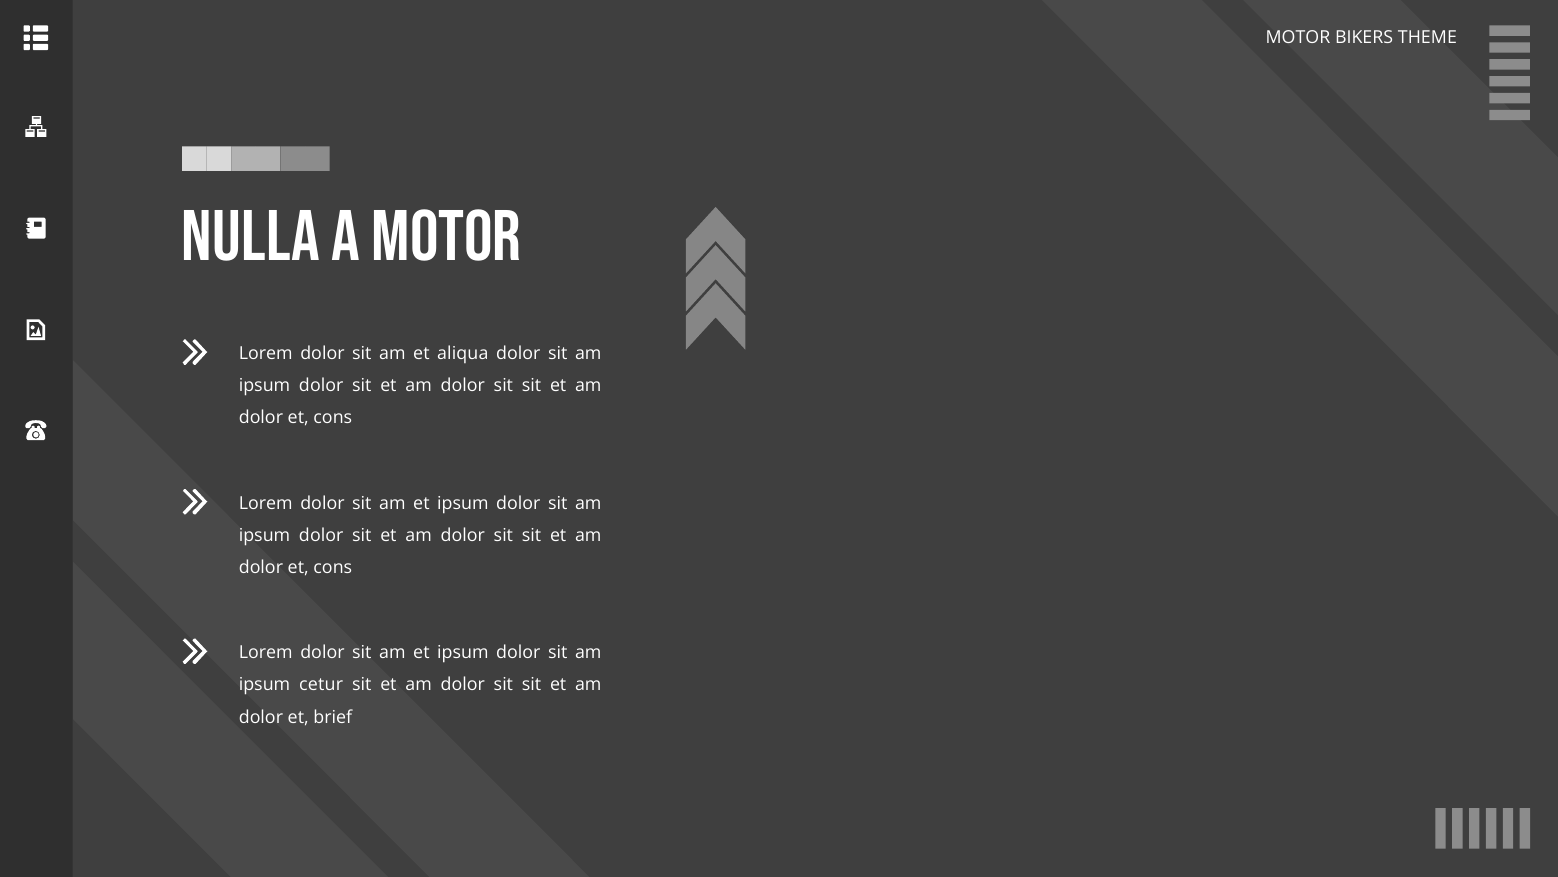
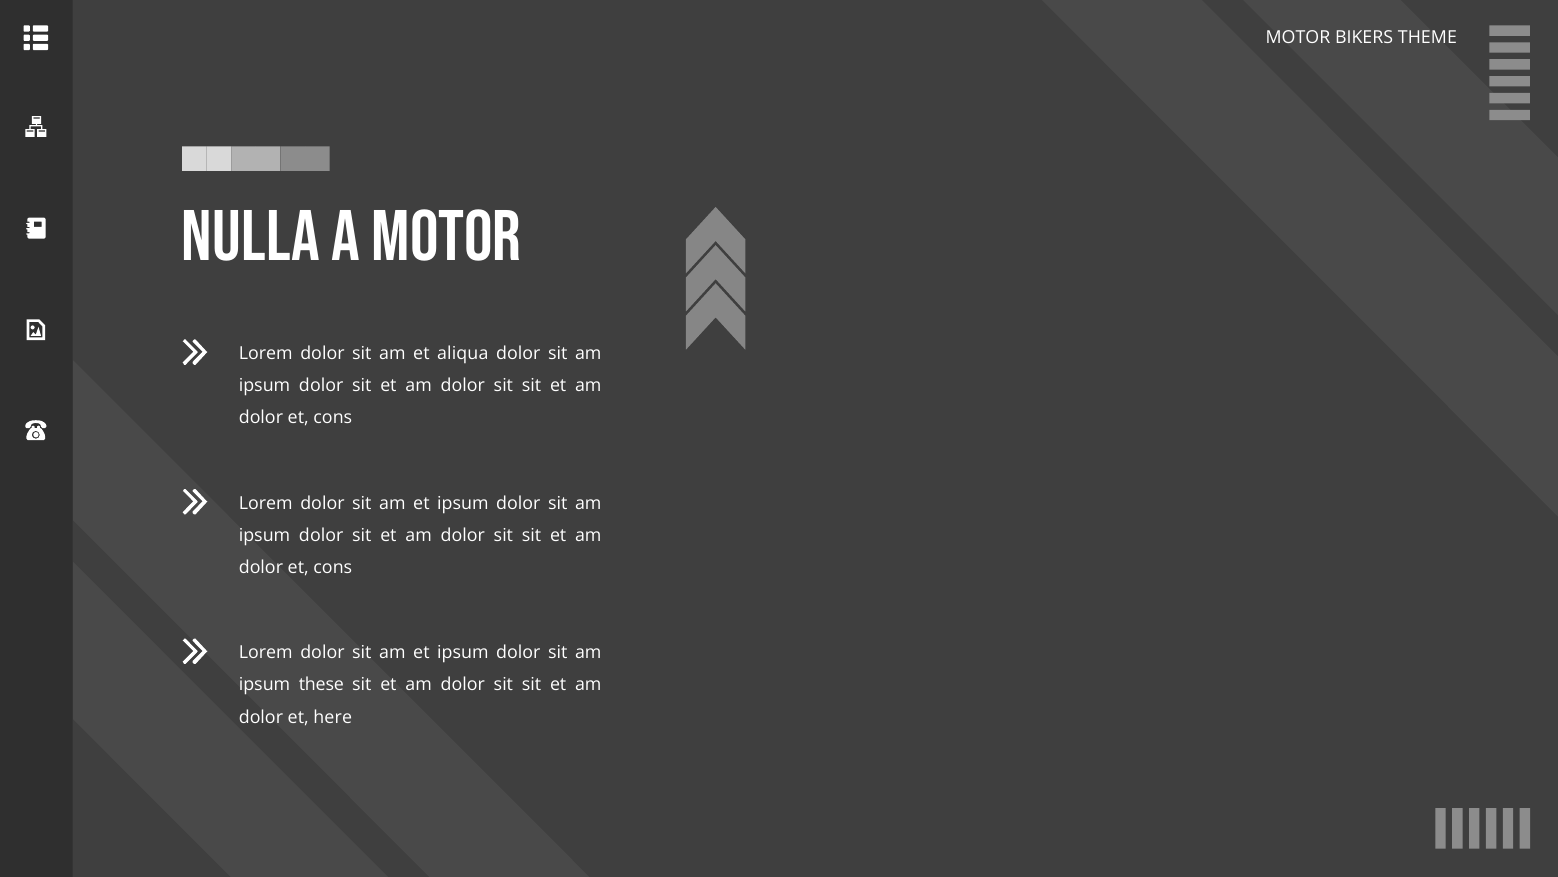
cetur: cetur -> these (321, 685)
brief: brief -> here (333, 717)
